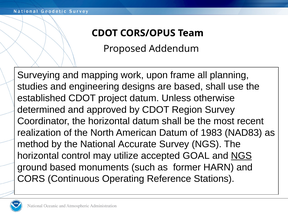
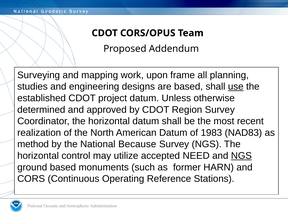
use underline: none -> present (236, 87)
Accurate: Accurate -> Because (137, 144)
GOAL: GOAL -> NEED (196, 156)
